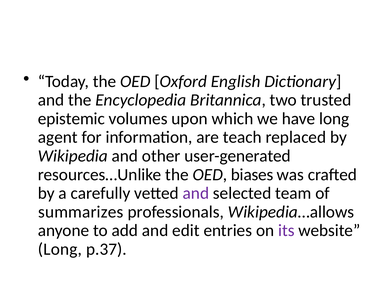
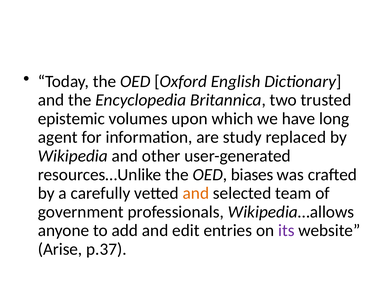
teach: teach -> study (242, 137)
and colour: purple -> orange (196, 193)
summarizes: summarizes -> government (81, 212)
Long: Long -> Arise (60, 249)
